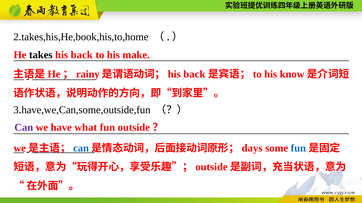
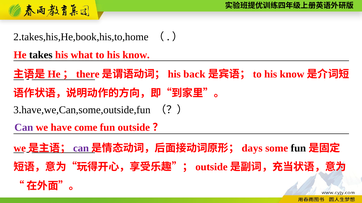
back: back -> what (82, 55)
make: make -> know (136, 55)
rainy: rainy -> there (88, 74)
what: what -> come (86, 128)
can colour: blue -> purple (81, 149)
fun colour: blue -> black (298, 149)
